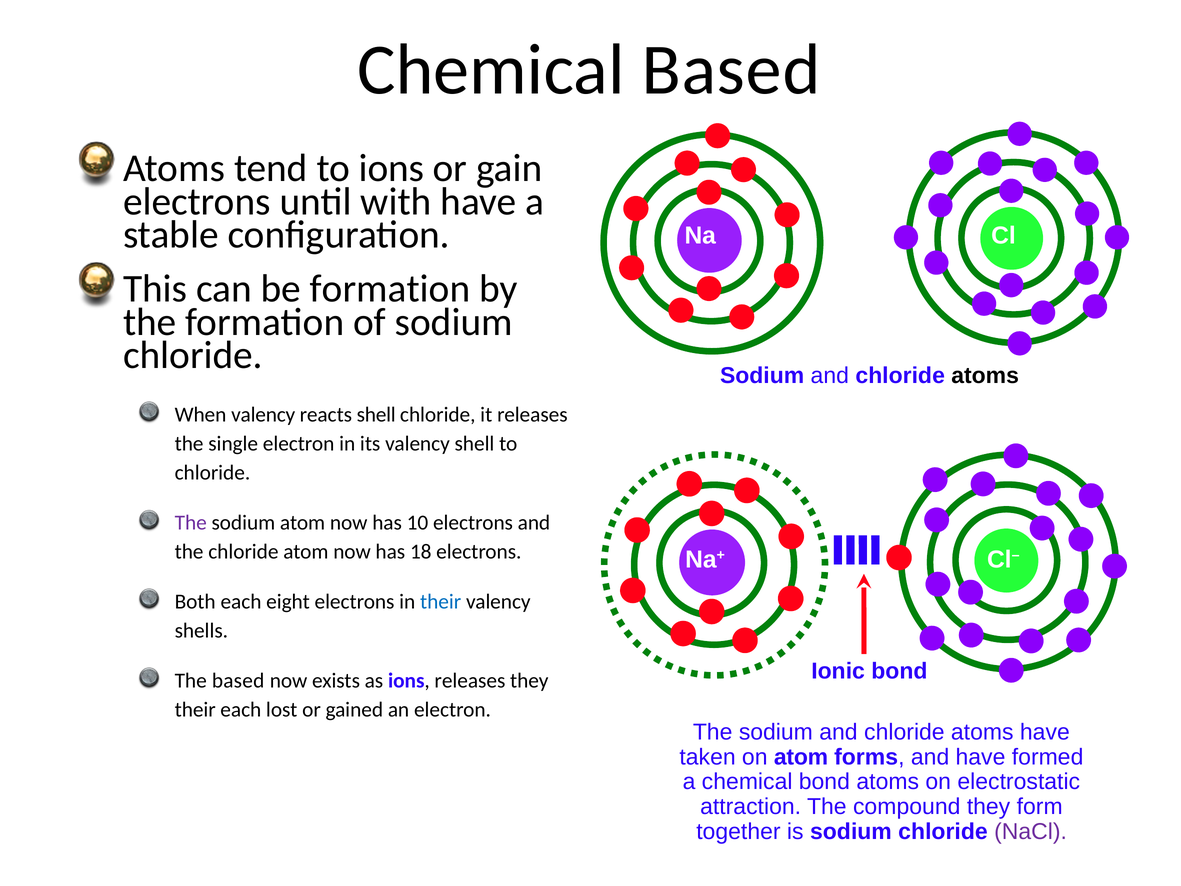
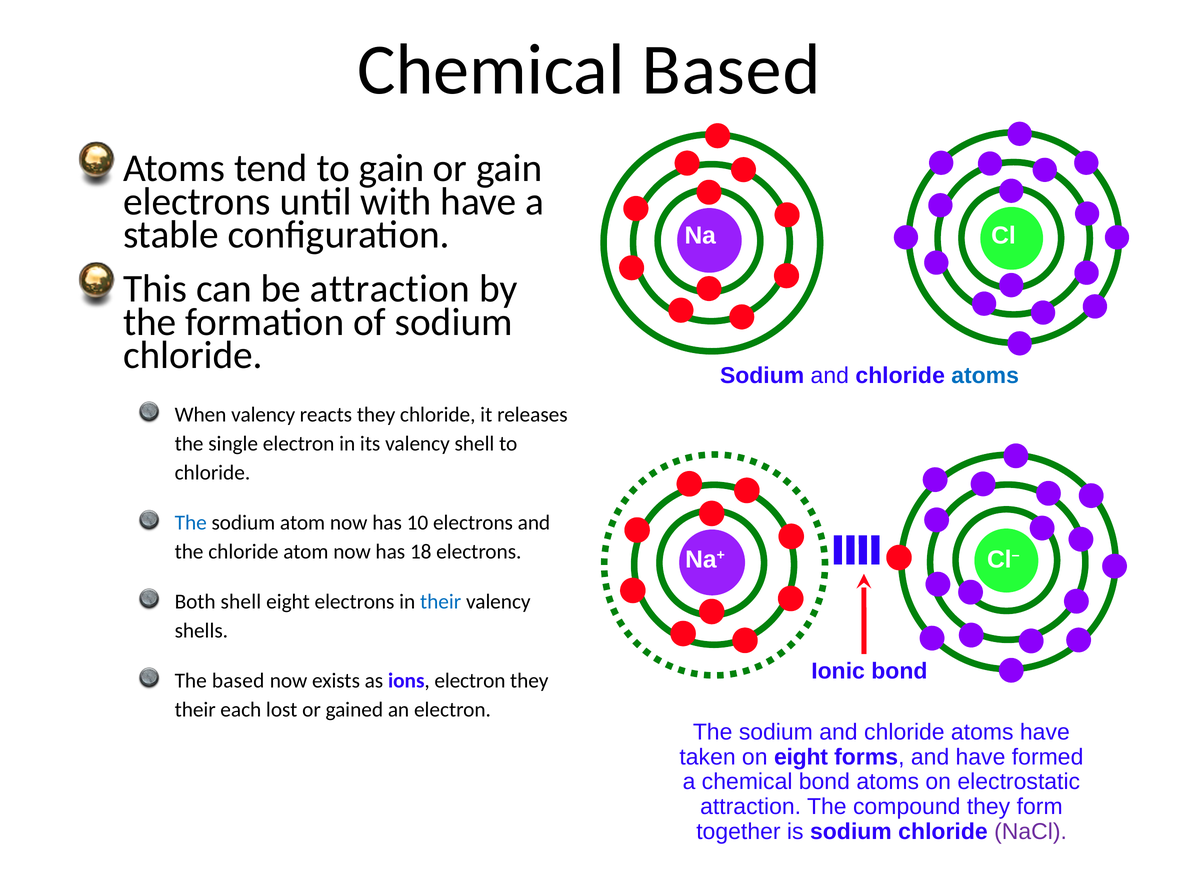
to ions: ions -> gain (392, 168)
be formation: formation -> attraction (390, 289)
atoms colour: black -> blue (985, 376)
reacts shell: shell -> they (376, 415)
The colour: purple -> blue (191, 523)
Both each: each -> shell (241, 602)
ions releases: releases -> electron (470, 681)
on atom: atom -> eight (801, 757)
